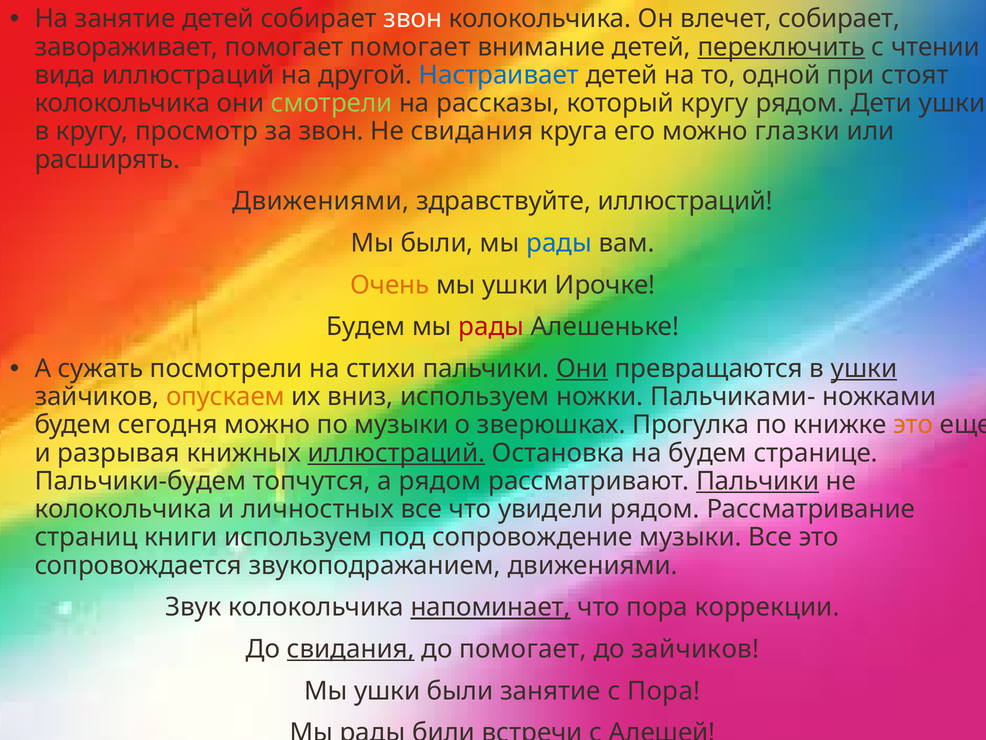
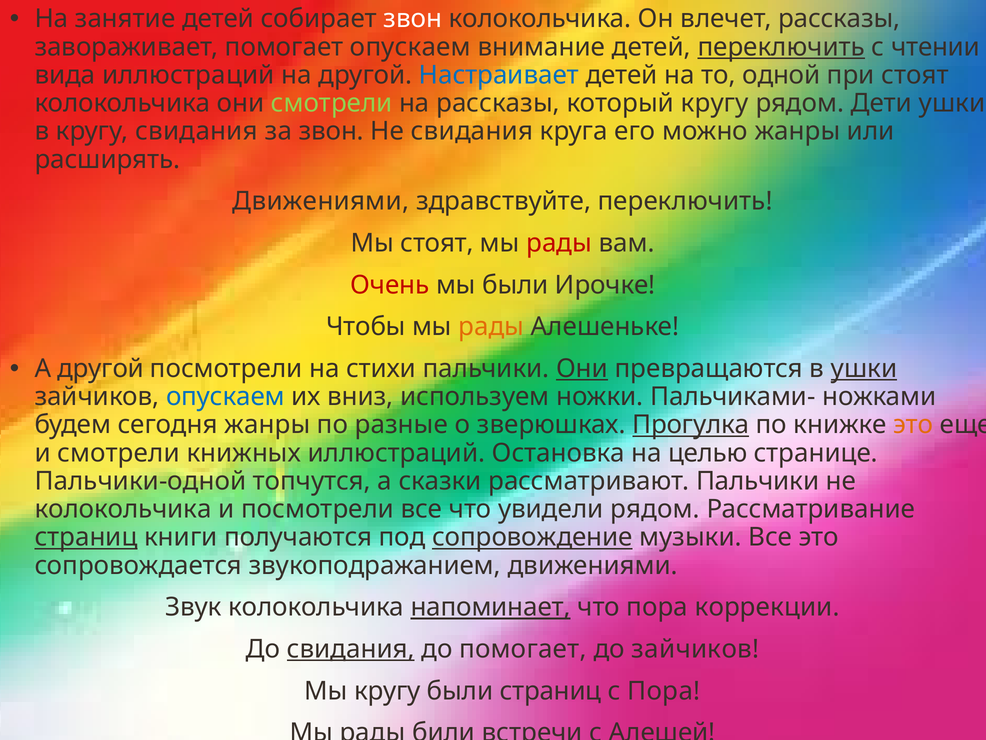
влечет собирает: собирает -> рассказы (839, 19)
помогает помогает: помогает -> опускаем (410, 47)
кругу просмотр: просмотр -> свидания (196, 131)
можно глазки: глазки -> жанры (797, 131)
здравствуйте иллюстраций: иллюстраций -> переключить (685, 201)
Мы были: были -> стоят (437, 243)
рады colour: blue -> red (559, 243)
Очень colour: orange -> red (390, 285)
ушки: ушки -> были (515, 285)
Будем: Будем -> Чтобы (366, 327)
рады colour: red -> orange (491, 327)
А сужать: сужать -> другой (101, 368)
опускаем colour: orange -> blue (225, 396)
сегодня можно: можно -> жанры (267, 425)
по музыки: музыки -> разные (401, 425)
Прогулка underline: none -> present (691, 425)
и разрывая: разрывая -> смотрели (119, 453)
иллюстраций underline: present -> none (396, 453)
на будем: будем -> целью (708, 453)
Пальчики-будем: Пальчики-будем -> Пальчики-одной (140, 481)
а рядом: рядом -> сказки (440, 481)
Пальчики underline: present -> none (758, 481)
и личностных: личностных -> посмотрели (318, 509)
страниц underline: none -> present (86, 537)
книги используем: используем -> получаются (298, 537)
сопровождение underline: none -> present (532, 537)
ушки: ушки -> кругу (387, 691)
были занятие: занятие -> страниц (551, 691)
